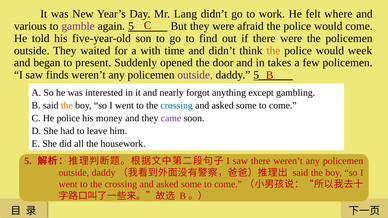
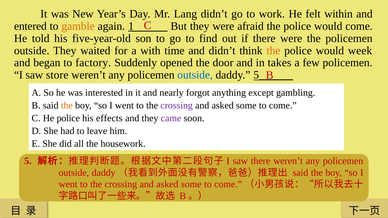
where: where -> within (338, 14)
various: various -> entered (30, 26)
gamble colour: purple -> orange (78, 26)
again 5: 5 -> 1 (131, 26)
present: present -> factory (93, 63)
finds: finds -> store (57, 75)
outside colour: purple -> blue (195, 75)
crossing colour: blue -> purple (177, 106)
money: money -> effects (109, 118)
